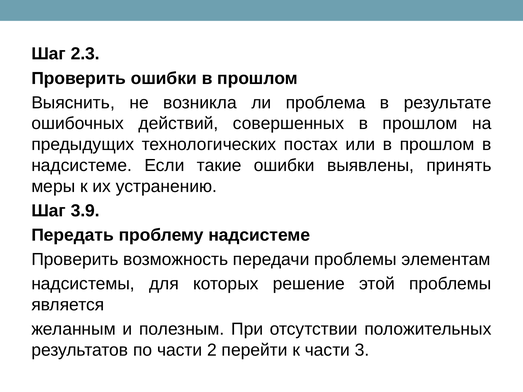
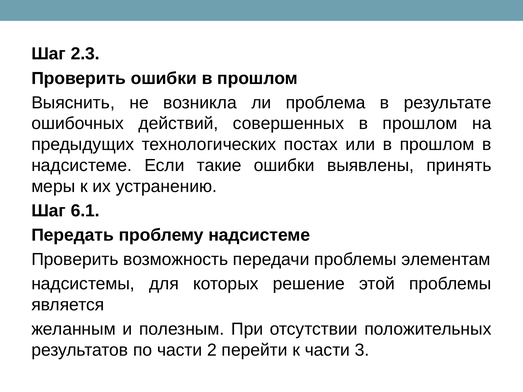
3.9: 3.9 -> 6.1 (85, 211)
